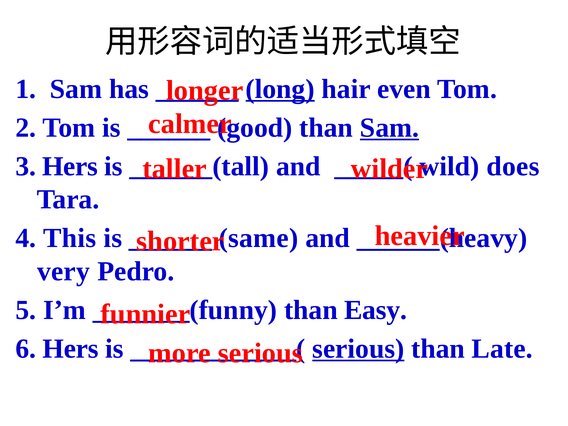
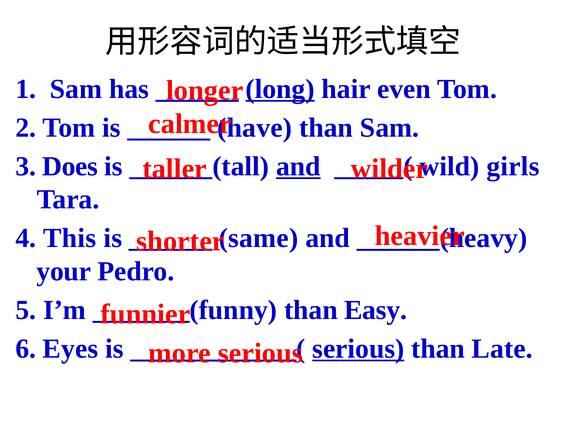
good: good -> have (255, 128)
Sam underline: present -> none (390, 128)
3 Hers: Hers -> Does (70, 166)
and underline: none -> present (298, 166)
does: does -> girls (513, 166)
very: very -> your (64, 271)
6 Hers: Hers -> Eyes (70, 349)
